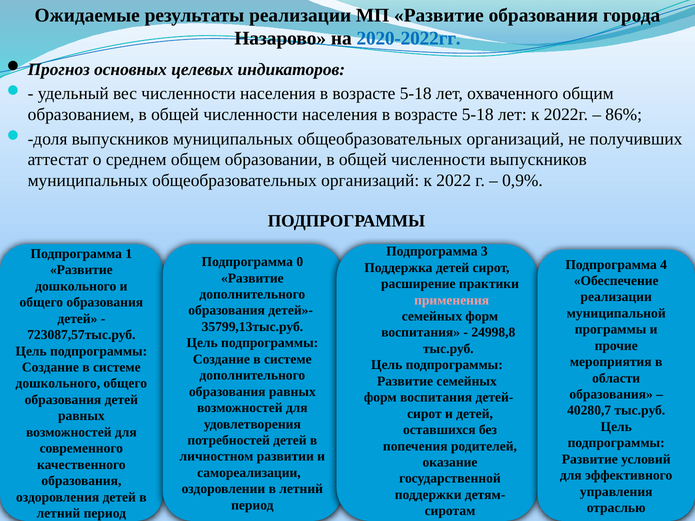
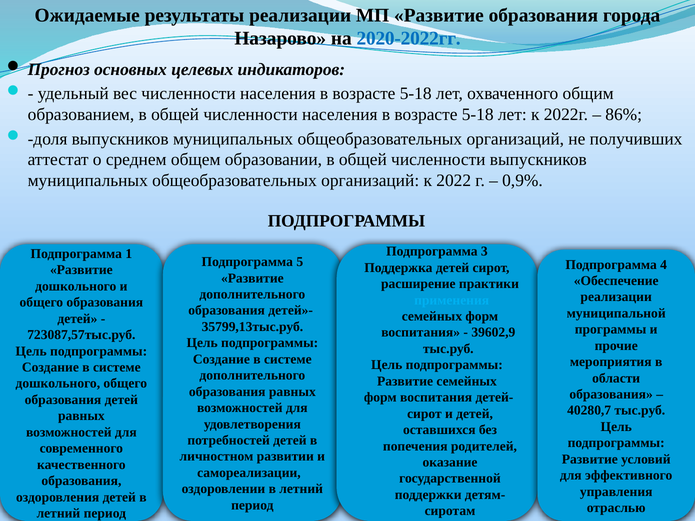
0: 0 -> 5 (300, 262)
применения colour: pink -> light blue (452, 300)
24998,8: 24998,8 -> 39602,9 (493, 333)
